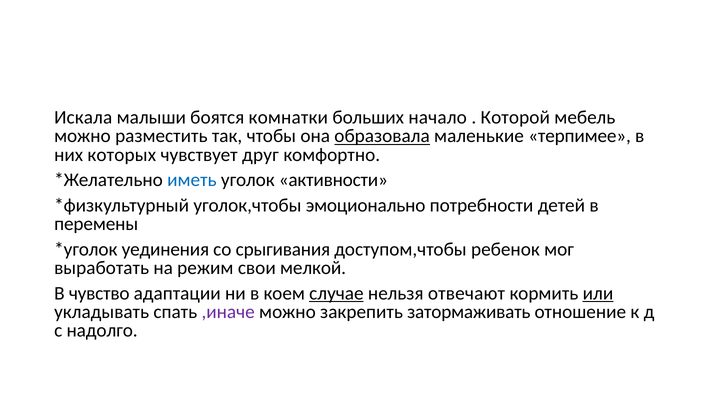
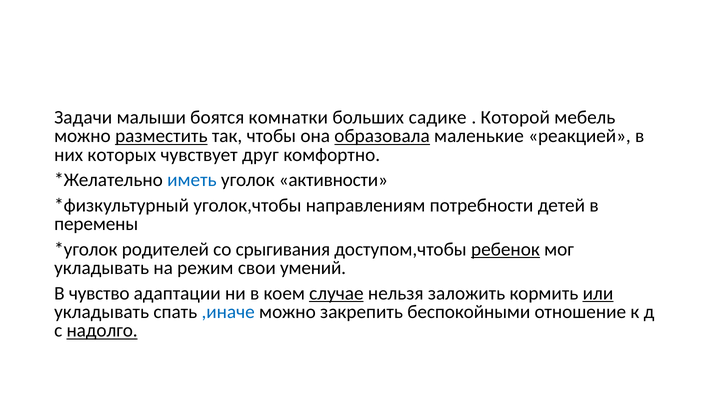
Искала: Искала -> Задачи (83, 118)
начало: начало -> садике (438, 118)
разместить underline: none -> present (161, 136)
терпимее: терпимее -> реакцией (580, 136)
эмоционально: эмоционально -> направлениям (366, 206)
уединения: уединения -> родителей (165, 250)
ребенок underline: none -> present (505, 250)
выработать: выработать -> укладывать (102, 268)
мелкой: мелкой -> умений (313, 268)
отвечают: отвечают -> заложить (467, 294)
,иначе colour: purple -> blue (228, 312)
затормаживать: затормаживать -> беспокойными (469, 312)
надолго underline: none -> present (102, 331)
